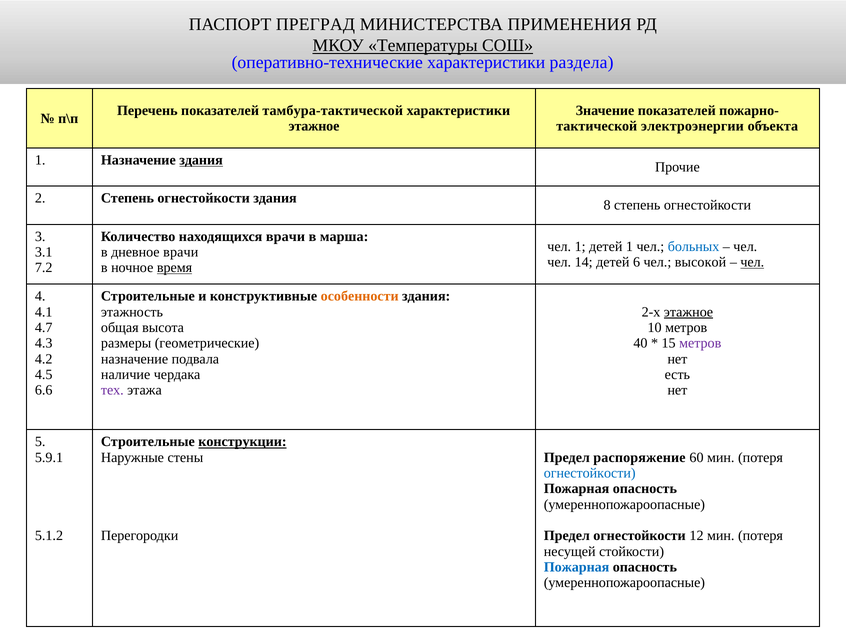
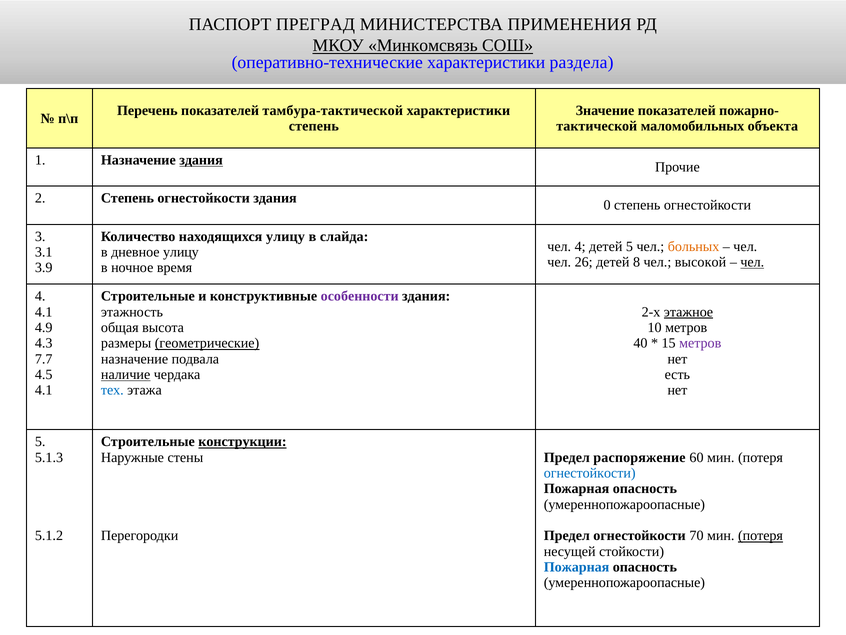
Температуры: Температуры -> Минкомсвязь (423, 46)
этажное: этажное -> степень (314, 126)
электроэнергии: электроэнергии -> маломобильных (693, 126)
8: 8 -> 0 (607, 205)
находящихся врачи: врачи -> улицу (286, 236)
марша: марша -> слайда (344, 236)
1: 1 -> 4 (580, 246)
детей 1: 1 -> 5 (630, 246)
больных colour: blue -> orange (694, 246)
дневное врачи: врачи -> улицу (181, 252)
14: 14 -> 26 (584, 262)
6: 6 -> 8 (637, 262)
7.2: 7.2 -> 3.9 (44, 268)
время underline: present -> none (175, 268)
особенности colour: orange -> purple (360, 296)
4.7: 4.7 -> 4.9 (44, 327)
геометрические underline: none -> present (207, 343)
4.2: 4.2 -> 7.7 (44, 359)
наличие underline: none -> present (126, 374)
6.6: 6.6 -> 4.1 (44, 390)
тех colour: purple -> blue (112, 390)
5.9.1: 5.9.1 -> 5.1.3 (49, 457)
12: 12 -> 70 (697, 535)
потеря underline: none -> present (760, 535)
